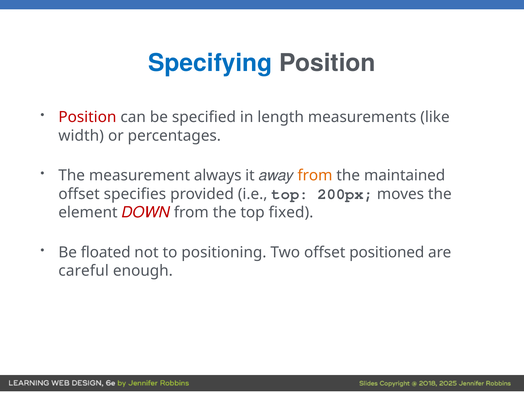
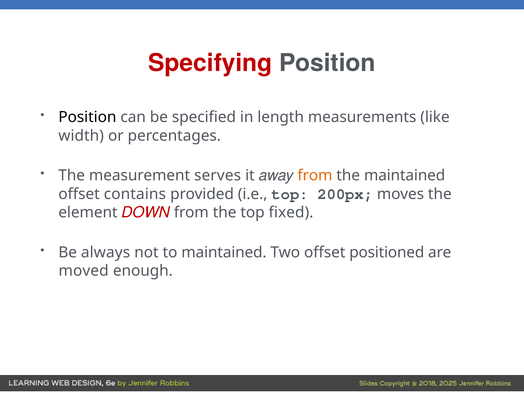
Specifying colour: blue -> red (210, 63)
Position colour: red -> black (87, 117)
always: always -> serves (218, 176)
specifies: specifies -> contains (135, 194)
floated: floated -> always (106, 252)
to positioning: positioning -> maintained (224, 252)
careful: careful -> moved (84, 271)
